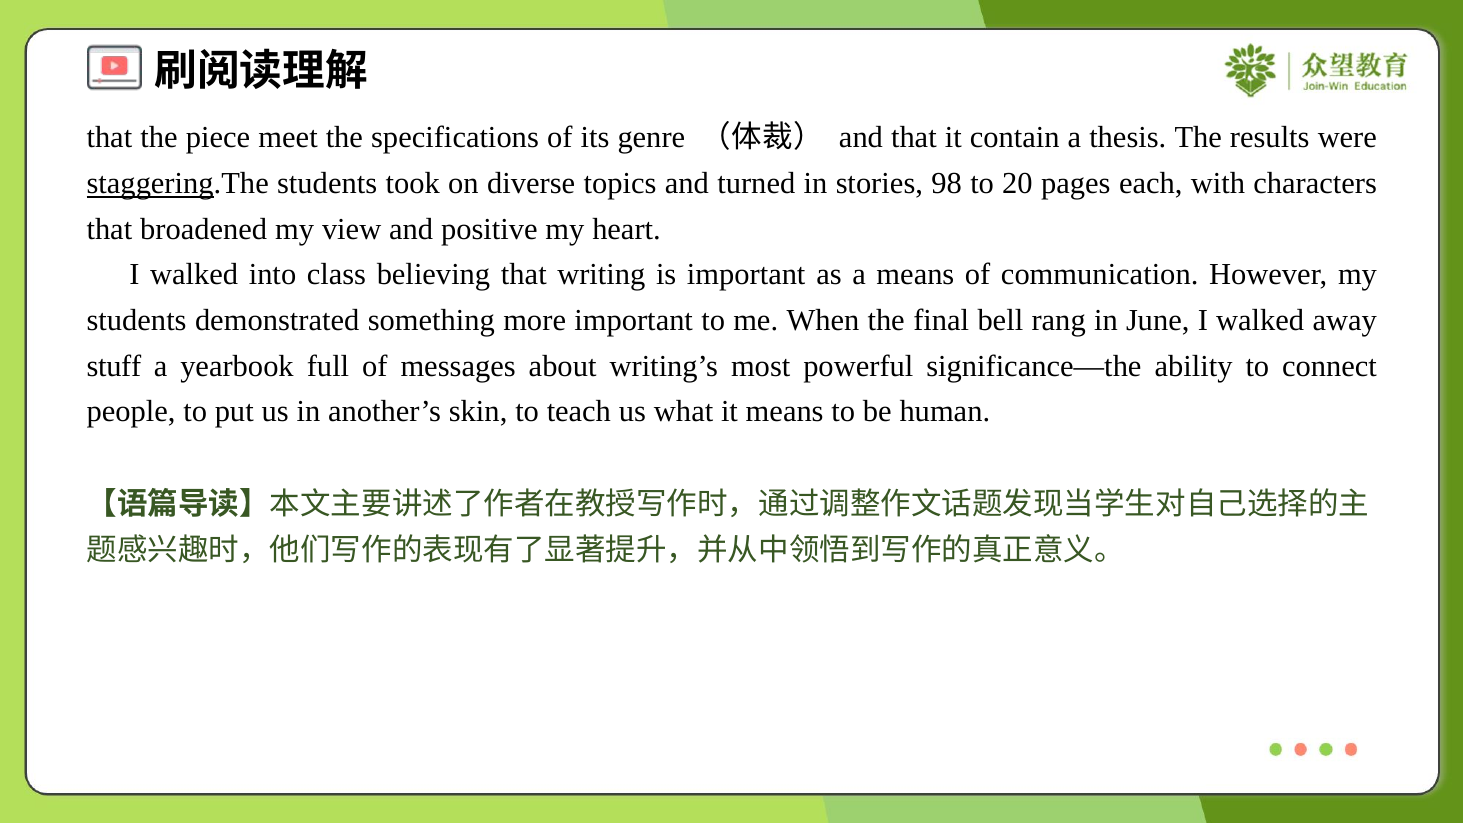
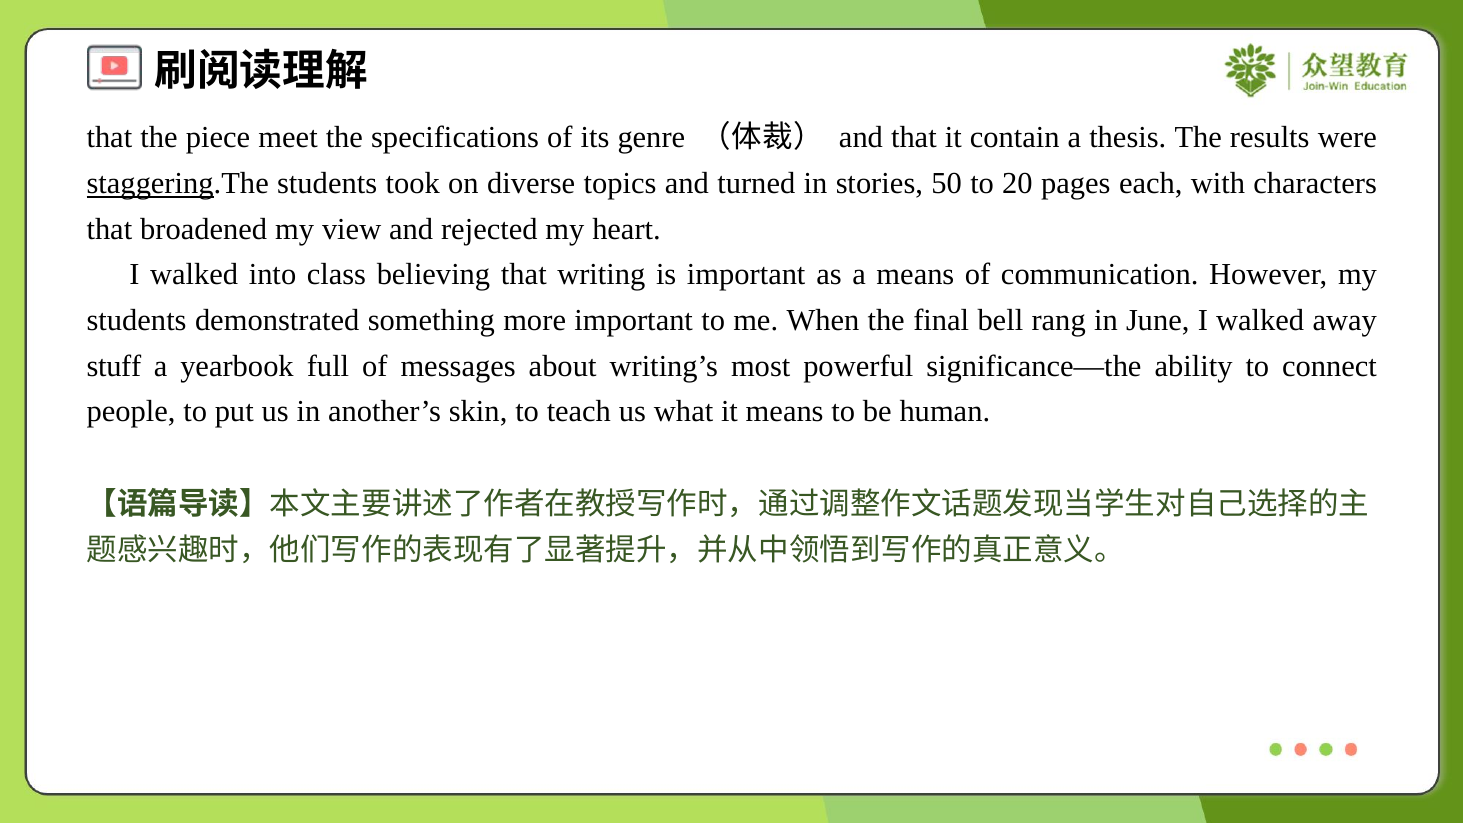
98: 98 -> 50 (947, 183)
positive: positive -> rejected (489, 229)
